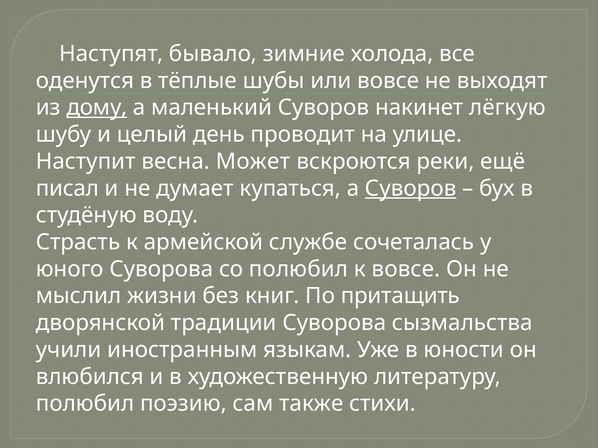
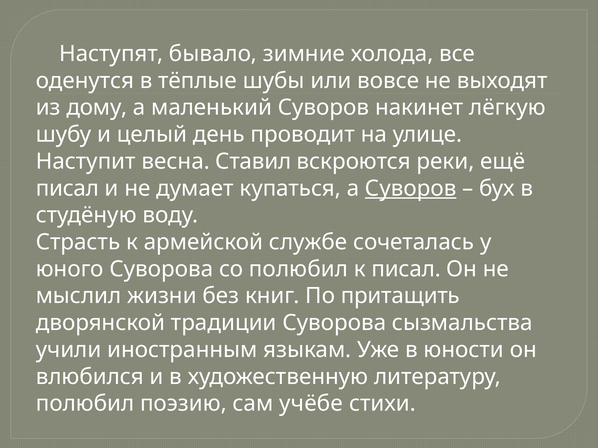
дому underline: present -> none (97, 108)
Может: Может -> Ставил (253, 162)
к вовсе: вовсе -> писал (406, 269)
также: также -> учёбе (311, 404)
